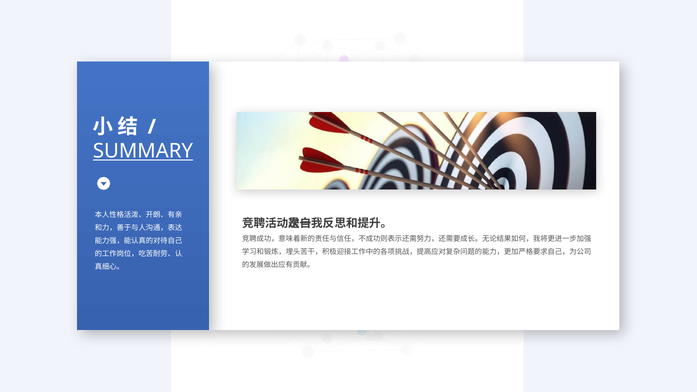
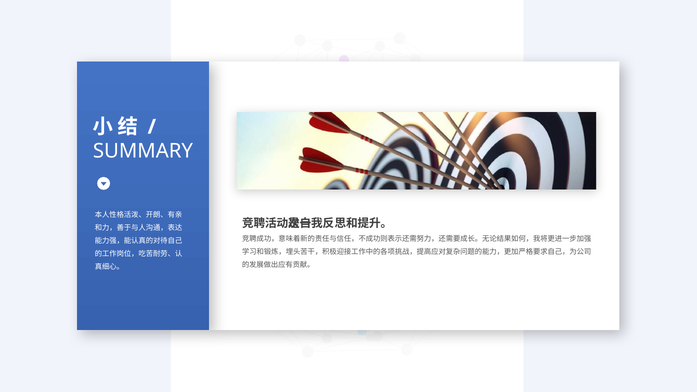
SUMMARY underline: present -> none (143, 151)
